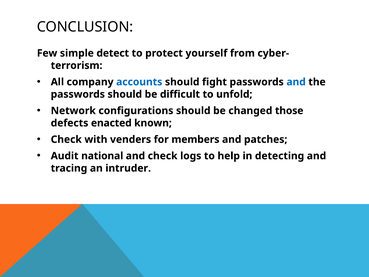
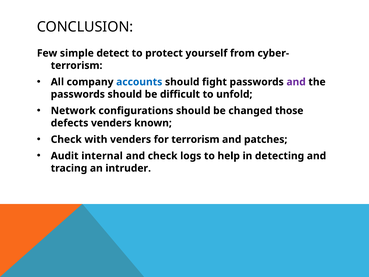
and colour: blue -> purple (296, 82)
defects enacted: enacted -> venders (111, 123)
for members: members -> terrorism (195, 139)
national: national -> internal (102, 156)
